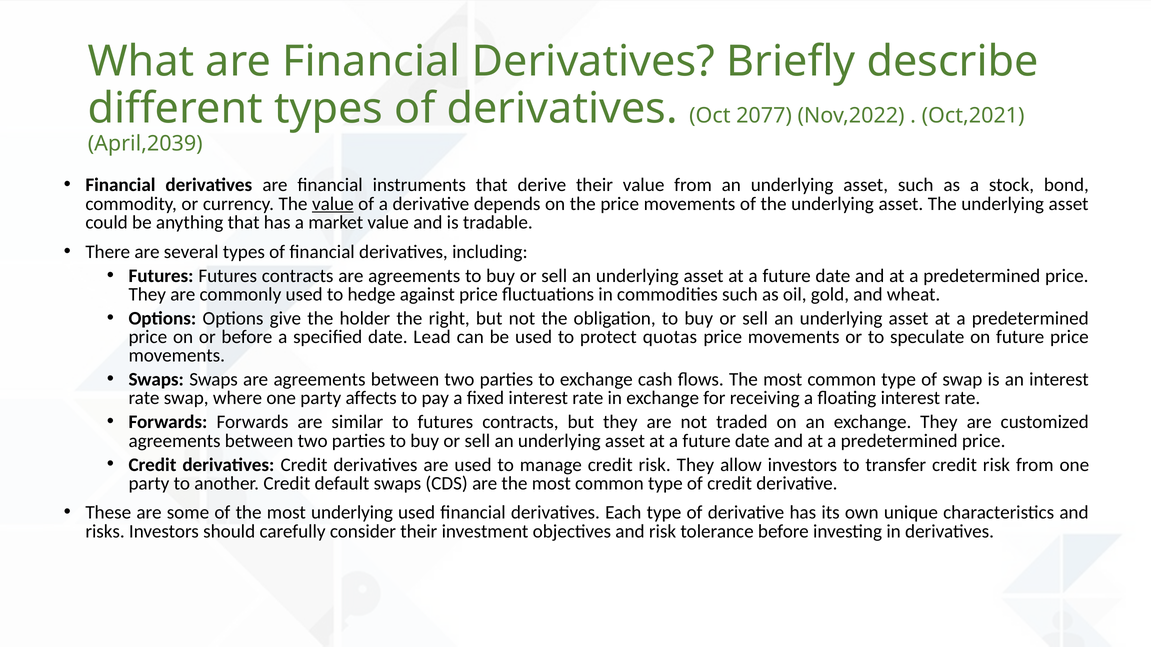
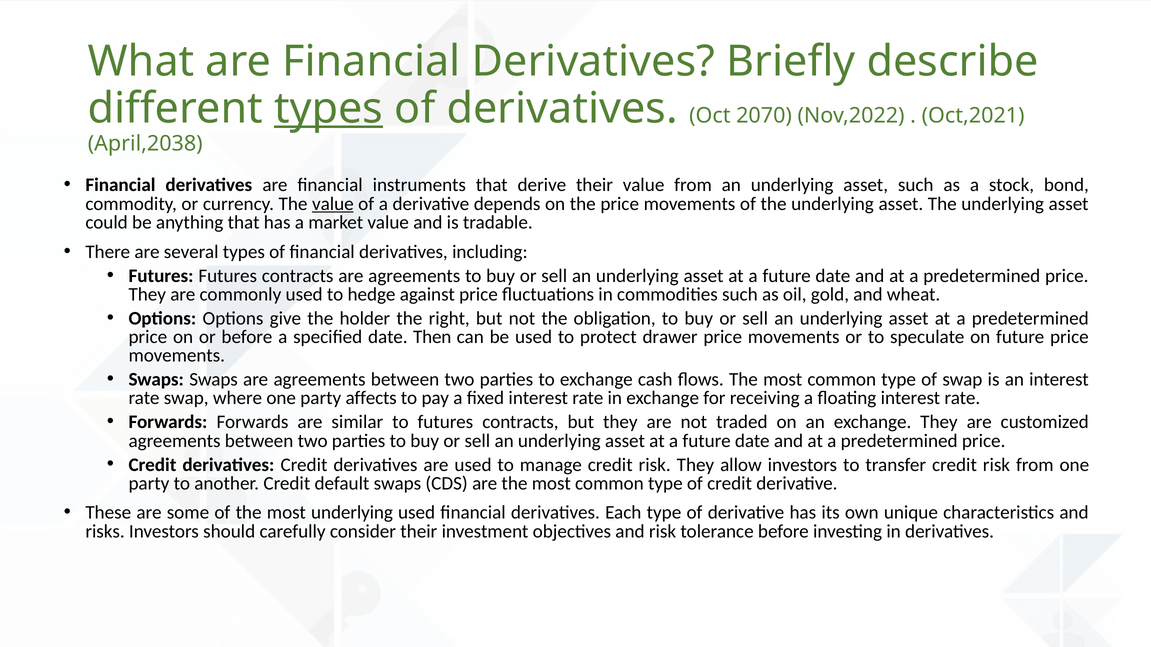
types underline: none -> present (329, 108)
2077: 2077 -> 2070 (764, 116)
April,2039: April,2039 -> April,2038 (145, 144)
Lead: Lead -> Then (432, 337)
quotas: quotas -> drawer (670, 337)
